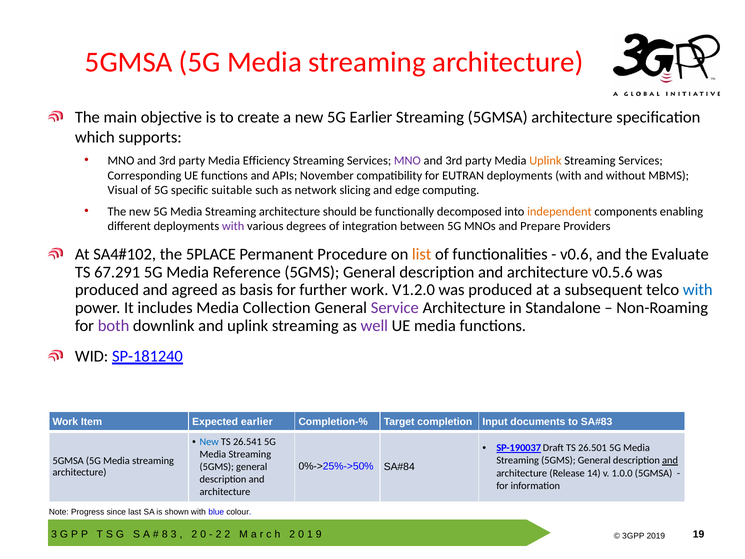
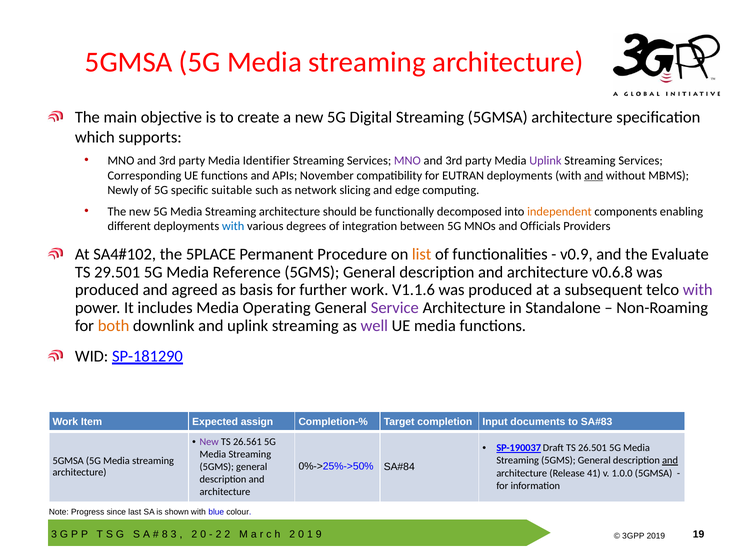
5G Earlier: Earlier -> Digital (371, 117)
Efficiency: Efficiency -> Identifier (266, 160)
Uplink colour: orange -> purple (545, 160)
and underline: none -> present (594, 175)
Visual: Visual -> Newly (123, 190)
with colour: purple -> blue (233, 226)
Prepare: Prepare -> Officials (540, 226)
v0.6: v0.6 -> v0.9 (576, 254)
67.291: 67.291 -> 29.501 (117, 272)
v0.5.6: v0.5.6 -> v0.6.8 (612, 272)
V1.2.0: V1.2.0 -> V1.1.6 (414, 290)
with colour: blue -> purple (698, 290)
Collection: Collection -> Operating (277, 308)
both colour: purple -> orange (114, 326)
SP-181240: SP-181240 -> SP-181290 (147, 356)
Expected earlier: earlier -> assign (257, 422)
New colour: blue -> purple (209, 442)
26.541: 26.541 -> 26.561 (247, 442)
14: 14 -> 41 (594, 473)
